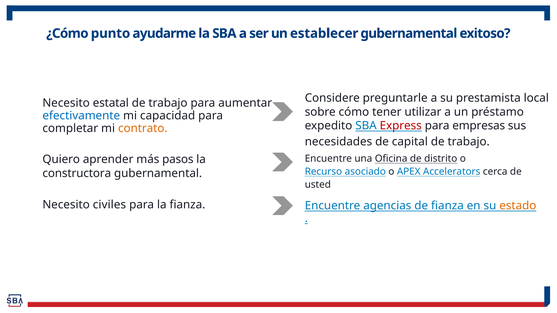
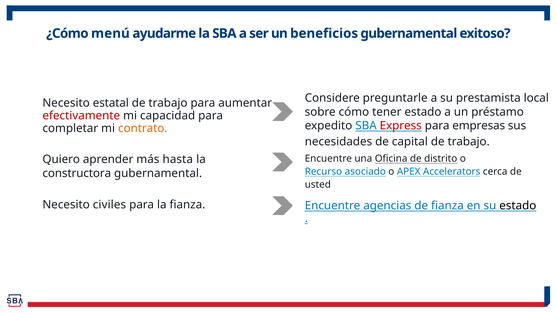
punto: punto -> menú (110, 33)
establecer: establecer -> beneficios (324, 33)
tener utilizar: utilizar -> estado (423, 112)
efectivamente colour: blue -> red (81, 116)
pasos: pasos -> hasta (178, 159)
estado colour: orange -> black (518, 206)
